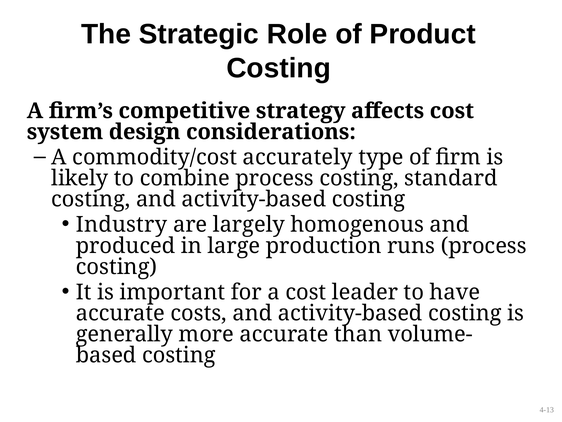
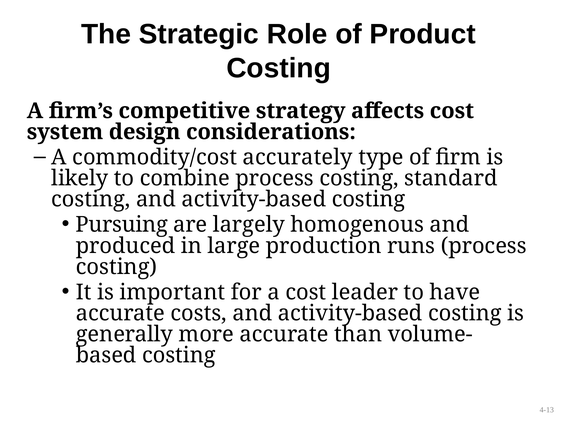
Industry: Industry -> Pursuing (122, 224)
